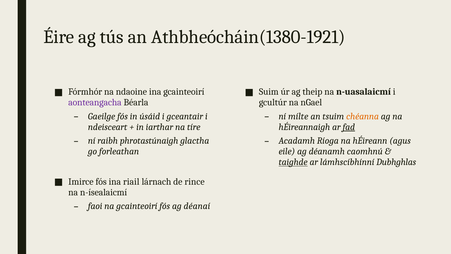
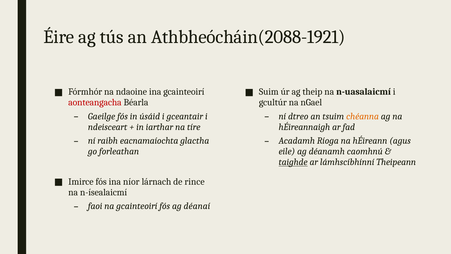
Athbheócháin(1380-1921: Athbheócháin(1380-1921 -> Athbheócháin(2088-1921 (248, 37)
aonteangacha colour: purple -> red (95, 102)
mílte: mílte -> dtreo (298, 116)
fad underline: present -> none (349, 127)
phrotastúnaigh: phrotastúnaigh -> eacnamaíochta (149, 141)
Dubhghlas: Dubhghlas -> Theipeann (396, 162)
riail: riail -> níor (131, 181)
